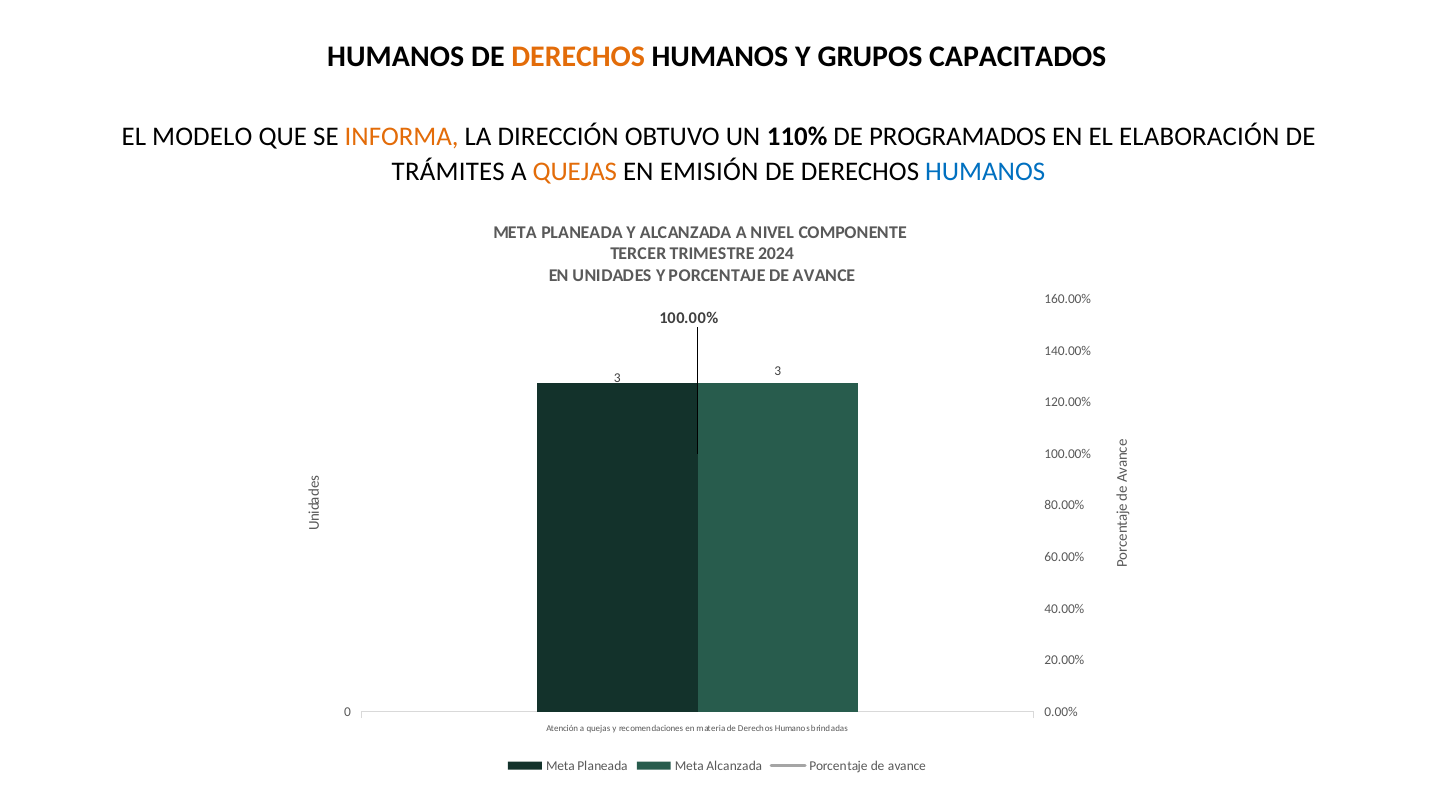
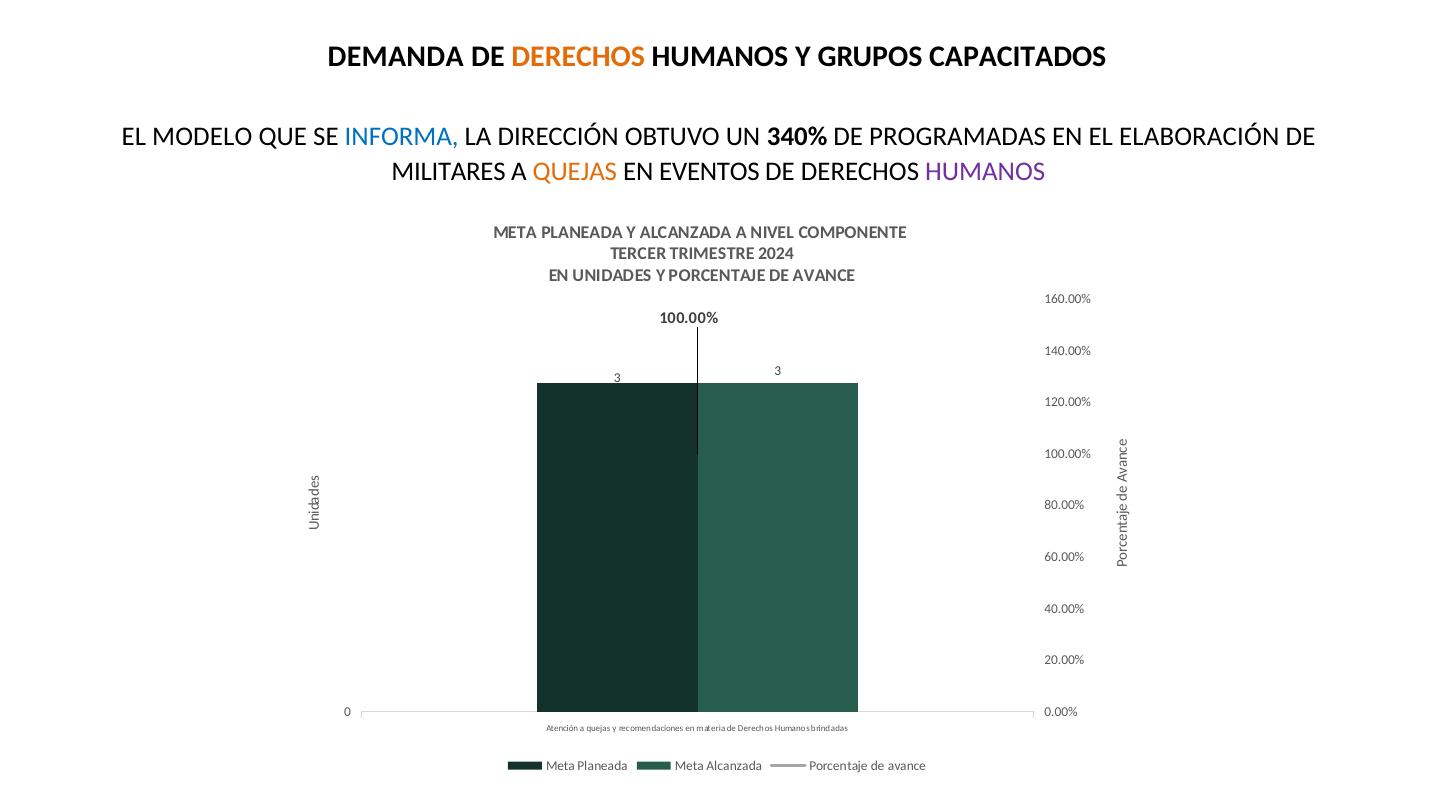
HUMANOS: HUMANOS -> DEMANDA (396, 57)
INFORMA colour: orange -> blue (402, 137)
110%: 110% -> 340% (797, 137)
PROGRAMADOS: PROGRAMADOS -> PROGRAMADAS (958, 137)
TRÁMITES: TRÁMITES -> MILITARES (448, 172)
EMISIÓN: EMISIÓN -> EVENTOS (709, 172)
HUMANOS colour: blue -> purple (985, 172)
